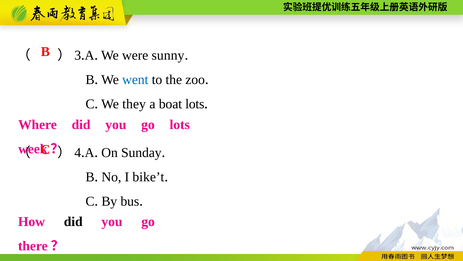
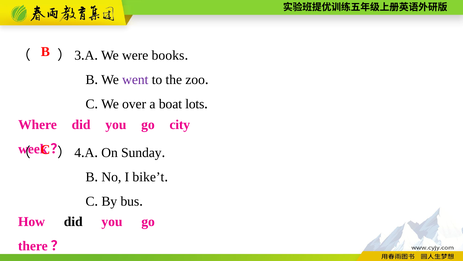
sunny: sunny -> books (168, 55)
went colour: blue -> purple (135, 79)
they: they -> over (134, 104)
go lots: lots -> city (180, 125)
